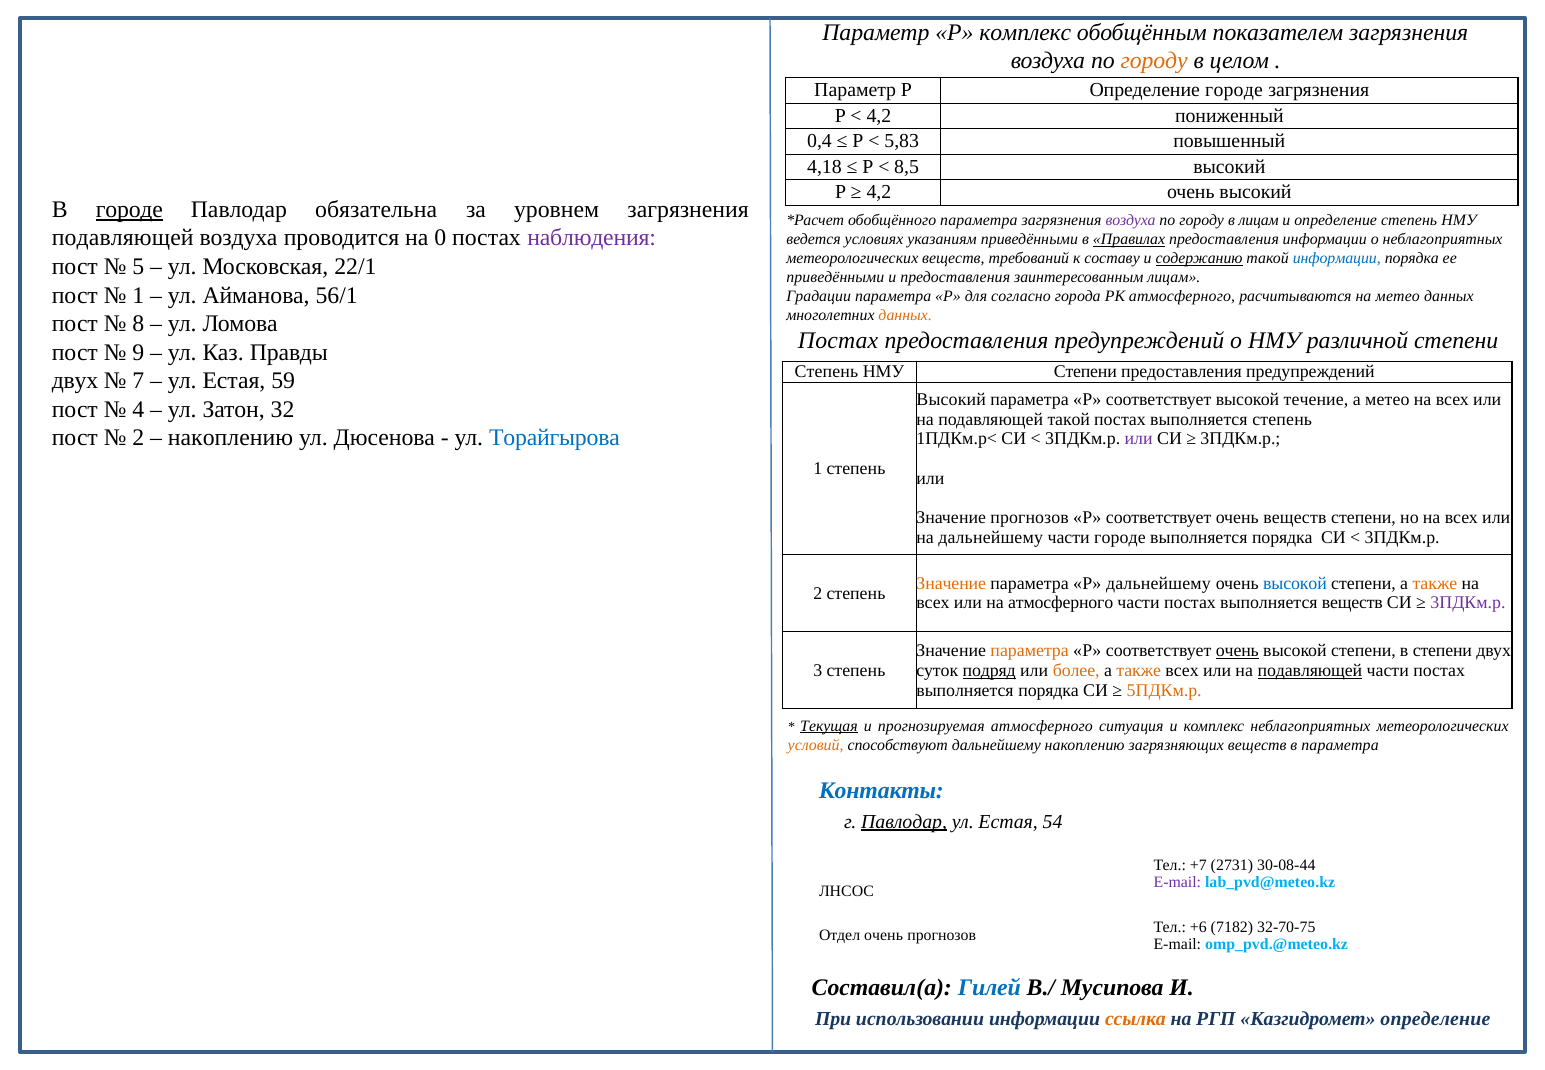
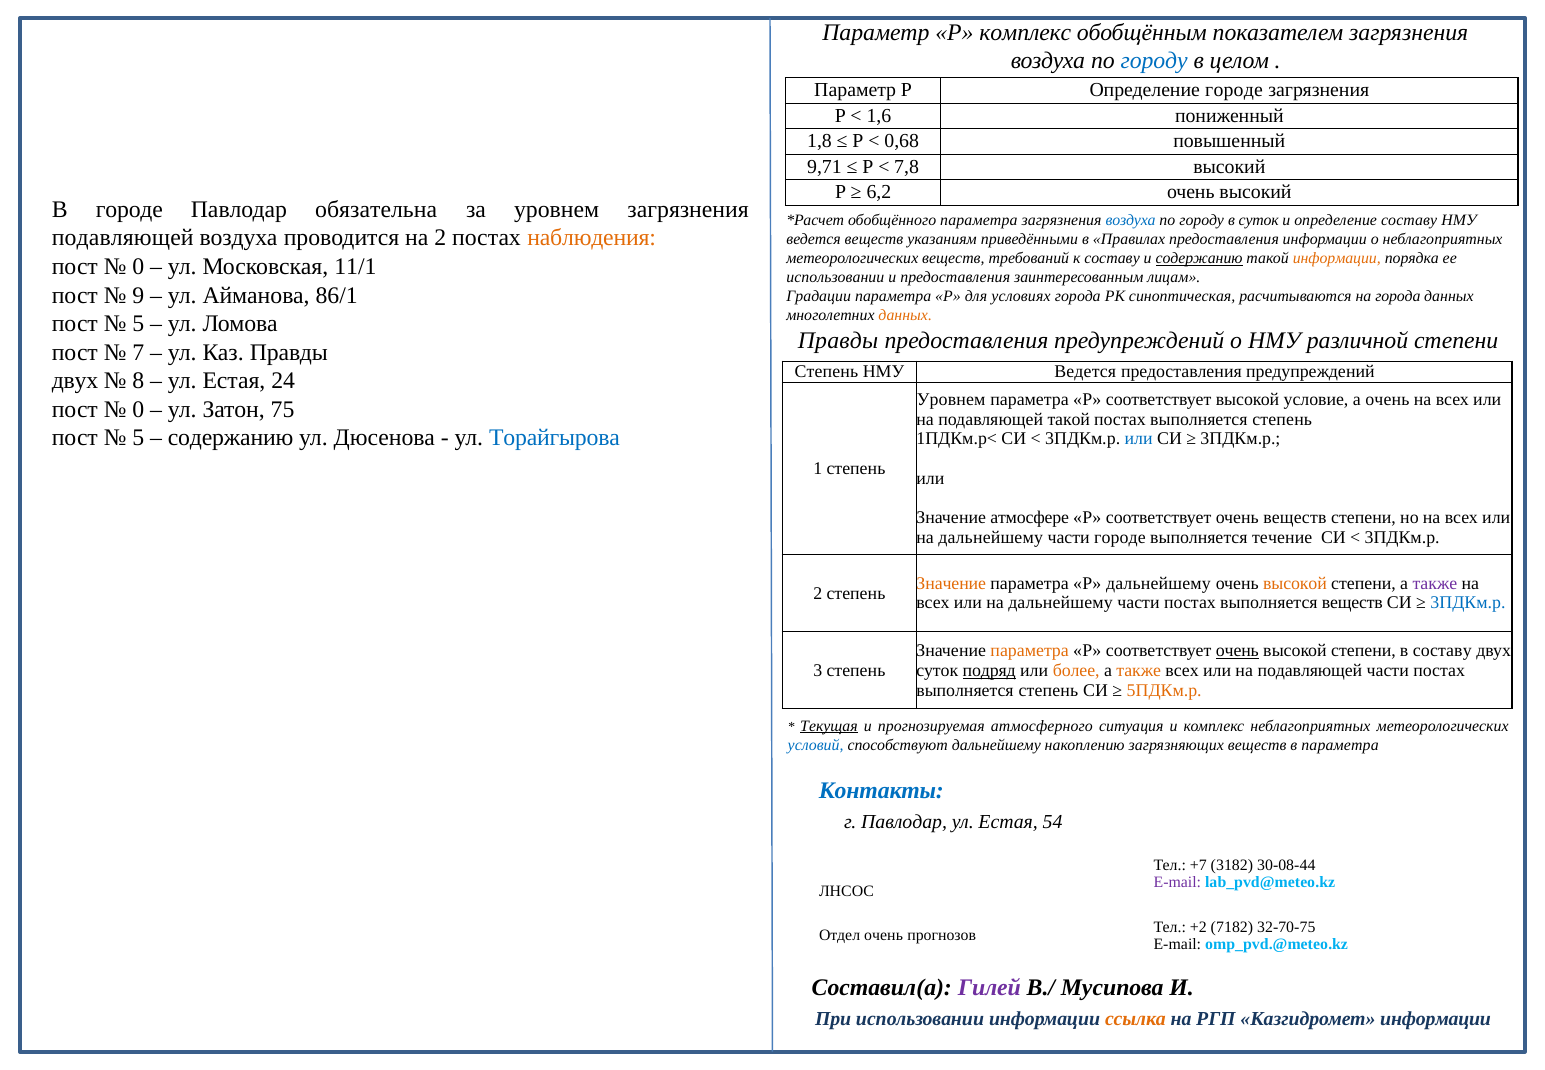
городу colour: orange -> blue (1154, 61)
4,2: 4,2 -> 1,6 (879, 116)
0,4: 0,4 -> 1,8 (820, 141)
5,83: 5,83 -> 0,68 (902, 141)
4,18: 4,18 -> 9,71 (824, 167)
8,5: 8,5 -> 7,8 (907, 167)
4,2: 4,2 -> 6,2 (879, 192)
городе underline: present -> none (129, 210)
воздуха colour: purple -> blue (1131, 221)
в лицам: лицам -> суток (1259, 221)
определение степень: степень -> составу (1409, 221)
на 0: 0 -> 2 (440, 238)
наблюдения colour: purple -> orange (592, 238)
ведется условиях: условиях -> веществ (874, 240)
Правилах underline: present -> none (1129, 240)
информации colour: blue -> orange (1337, 258)
5: 5 -> 0 (138, 267)
22/1: 22/1 -> 11/1 (355, 267)
приведёнными: приведёнными -> использовании (835, 277)
1: 1 -> 9 (138, 295)
56/1: 56/1 -> 86/1 (337, 295)
согласно: согласно -> условиях (1021, 296)
РК атмосферного: атмосферного -> синоптическая (1182, 296)
на метео: метео -> города (1398, 296)
8: 8 -> 5 (138, 324)
Постах: Постах -> Правды (838, 341)
9: 9 -> 7 (138, 352)
Степени: Степени -> Ведется (1085, 372)
7: 7 -> 8 (138, 381)
59: 59 -> 24 (283, 381)
Высокий: Высокий -> Уровнем (951, 399)
течение: течение -> условие (1316, 399)
а метео: метео -> очень (1387, 399)
4: 4 -> 0 (138, 409)
32: 32 -> 75 (283, 409)
2: 2 -> 5 (138, 438)
накоплению: накоплению -> содержанию (231, 438)
или colour: purple -> blue (1139, 439)
Значение прогнозов: прогнозов -> атмосфере (1030, 518)
порядка: порядка -> течение (1282, 538)
высокой colour: blue -> orange (1295, 583)
также colour: orange -> purple (1435, 583)
атмосферного: атмосферного -> дальнейшему (1061, 603)
3ПДКм.р colour: purple -> blue (1468, 603)
в степени: степени -> составу (1442, 650)
подавляющей underline: present -> none (1310, 670)
порядка: порядка -> степень (1048, 690)
условий colour: orange -> blue (816, 745)
Павлодар underline: present -> none (904, 821)
2731: 2731 -> 3182 (1232, 865)
+6: +6 -> +2 (1198, 927)
Гилей colour: blue -> purple (989, 988)
Казгидромет определение: определение -> информации (1436, 1019)
